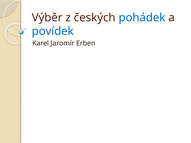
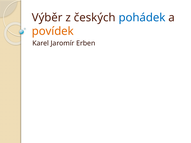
povídek colour: blue -> orange (53, 31)
